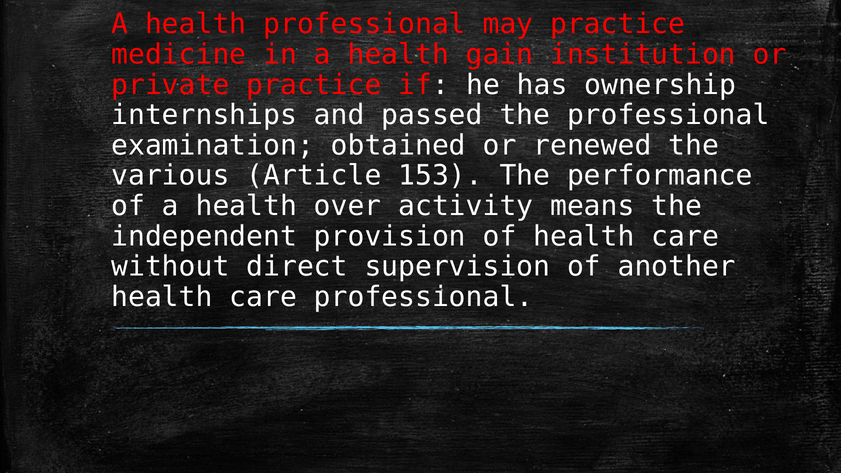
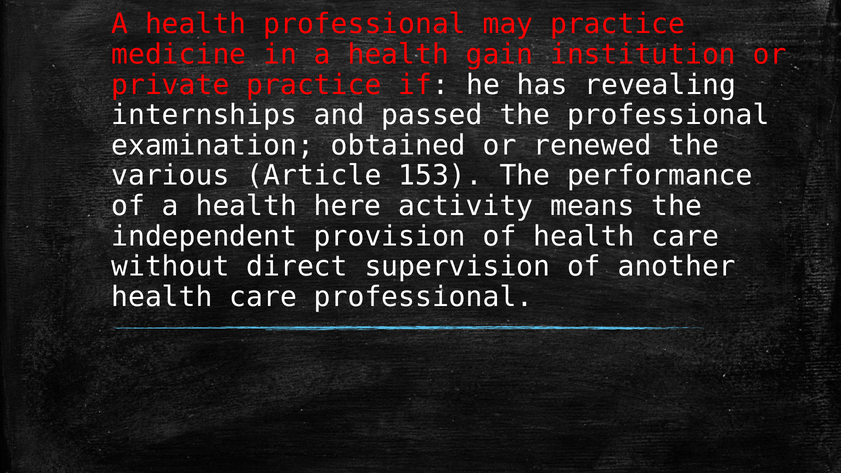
ownership: ownership -> revealing (660, 85)
over: over -> here (348, 206)
